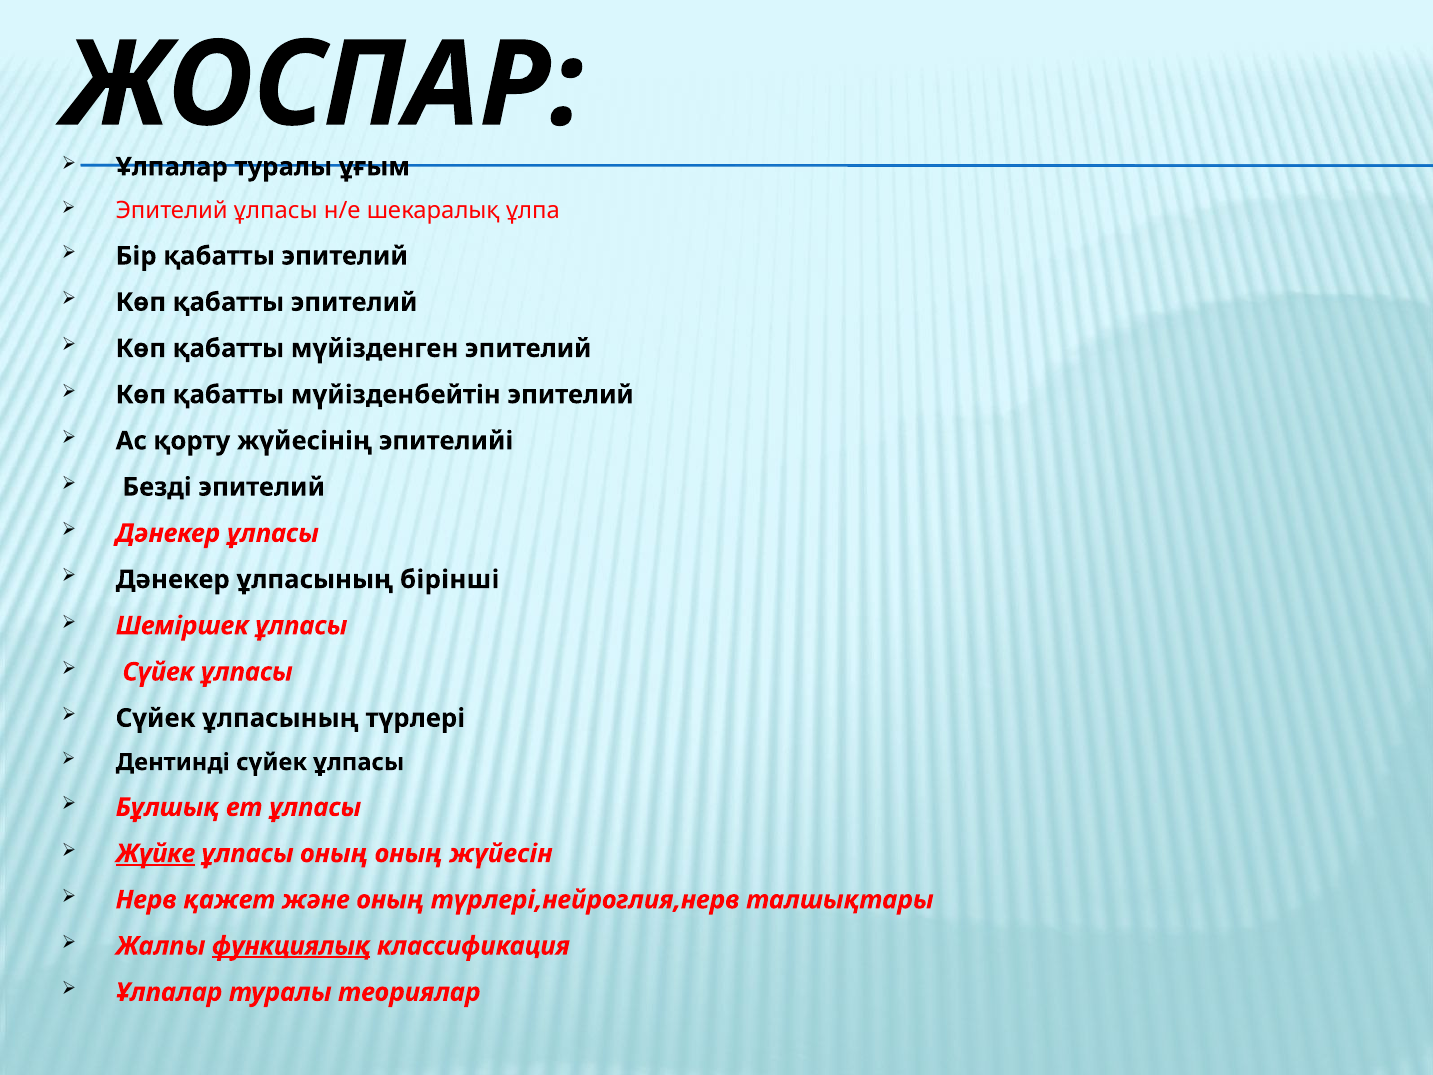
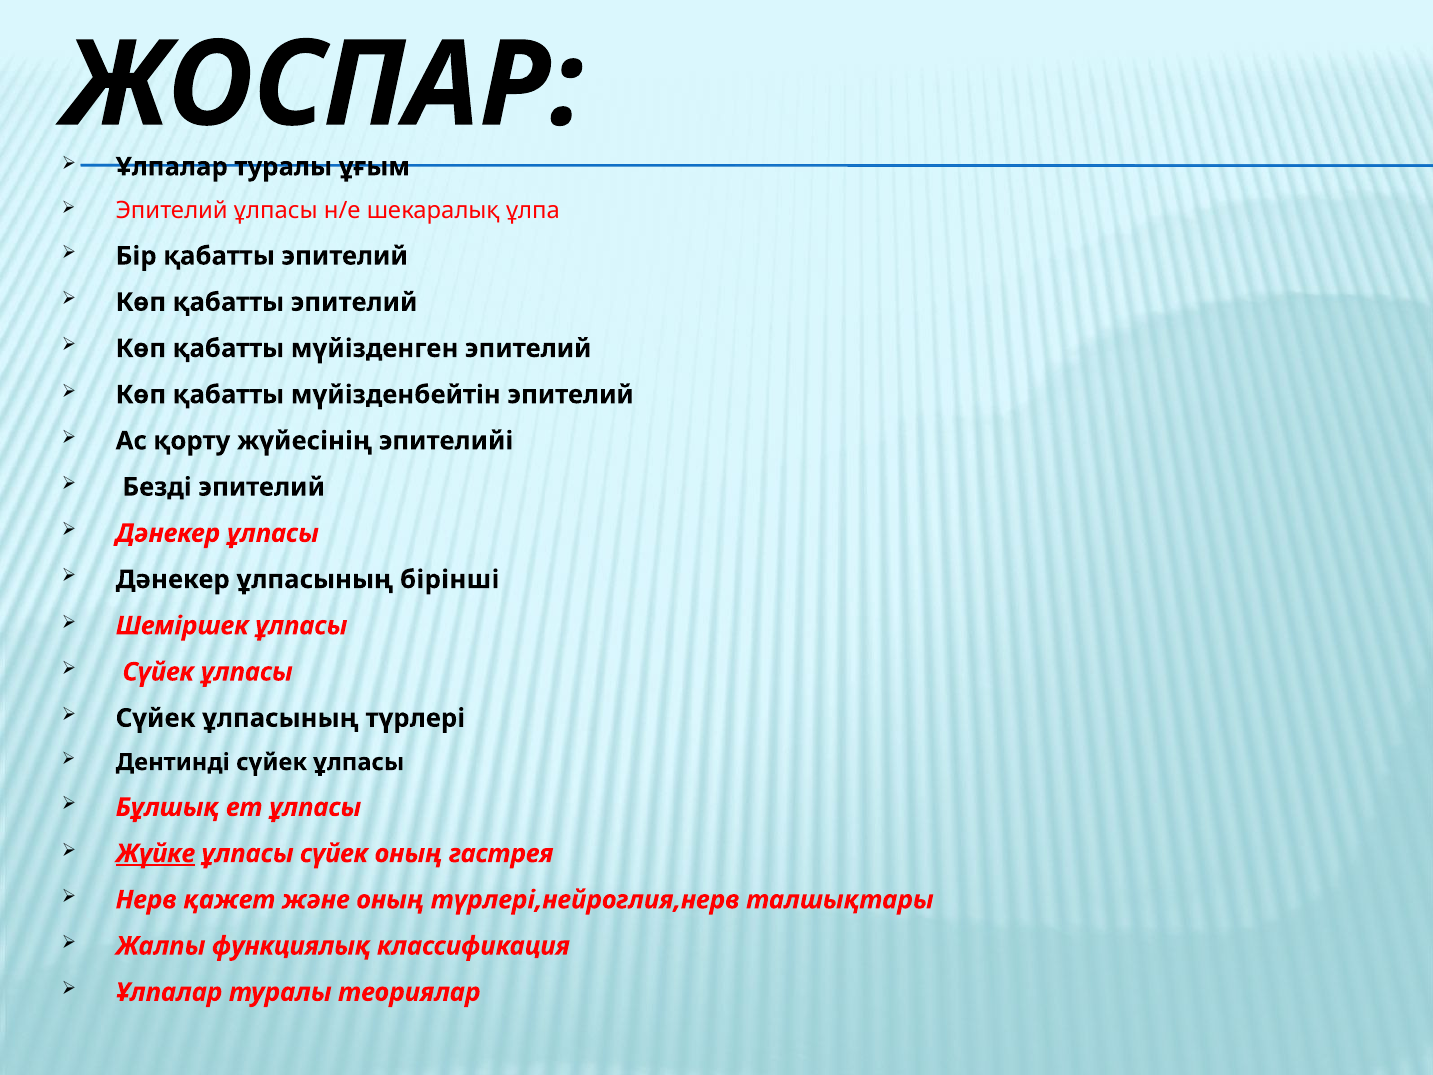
ұлпасы оның: оның -> сүйек (334, 853)
жүйесін: жүйесін -> гастрея (501, 853)
функциялық underline: present -> none (291, 946)
